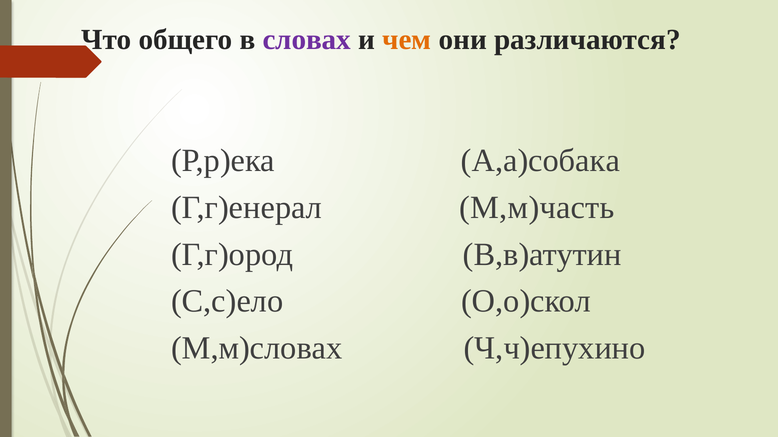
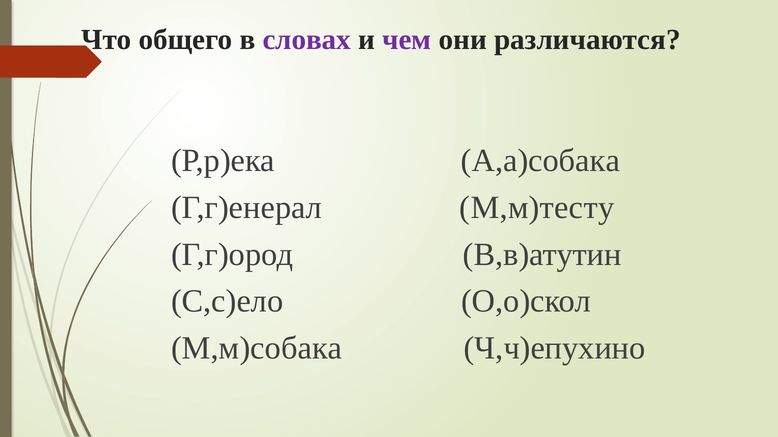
чем colour: orange -> purple (407, 40)
М,м)часть: М,м)часть -> М,м)тесту (537, 208)
М,м)словах: М,м)словах -> М,м)собака (257, 349)
